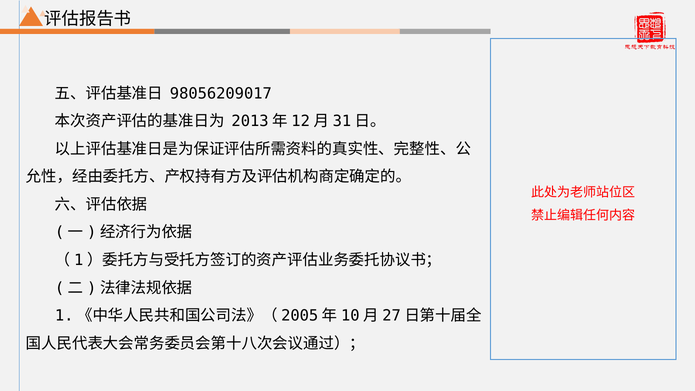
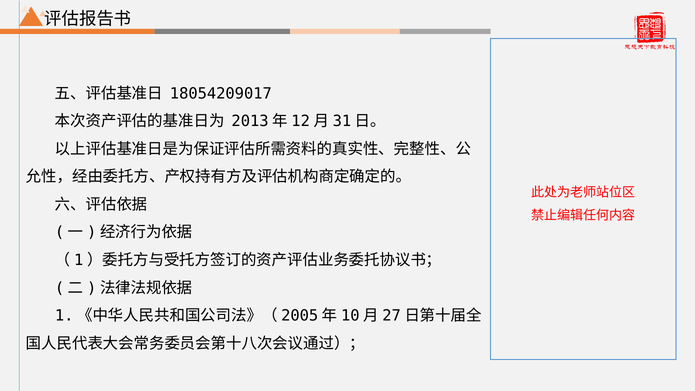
98056209017: 98056209017 -> 18054209017 (221, 93)
